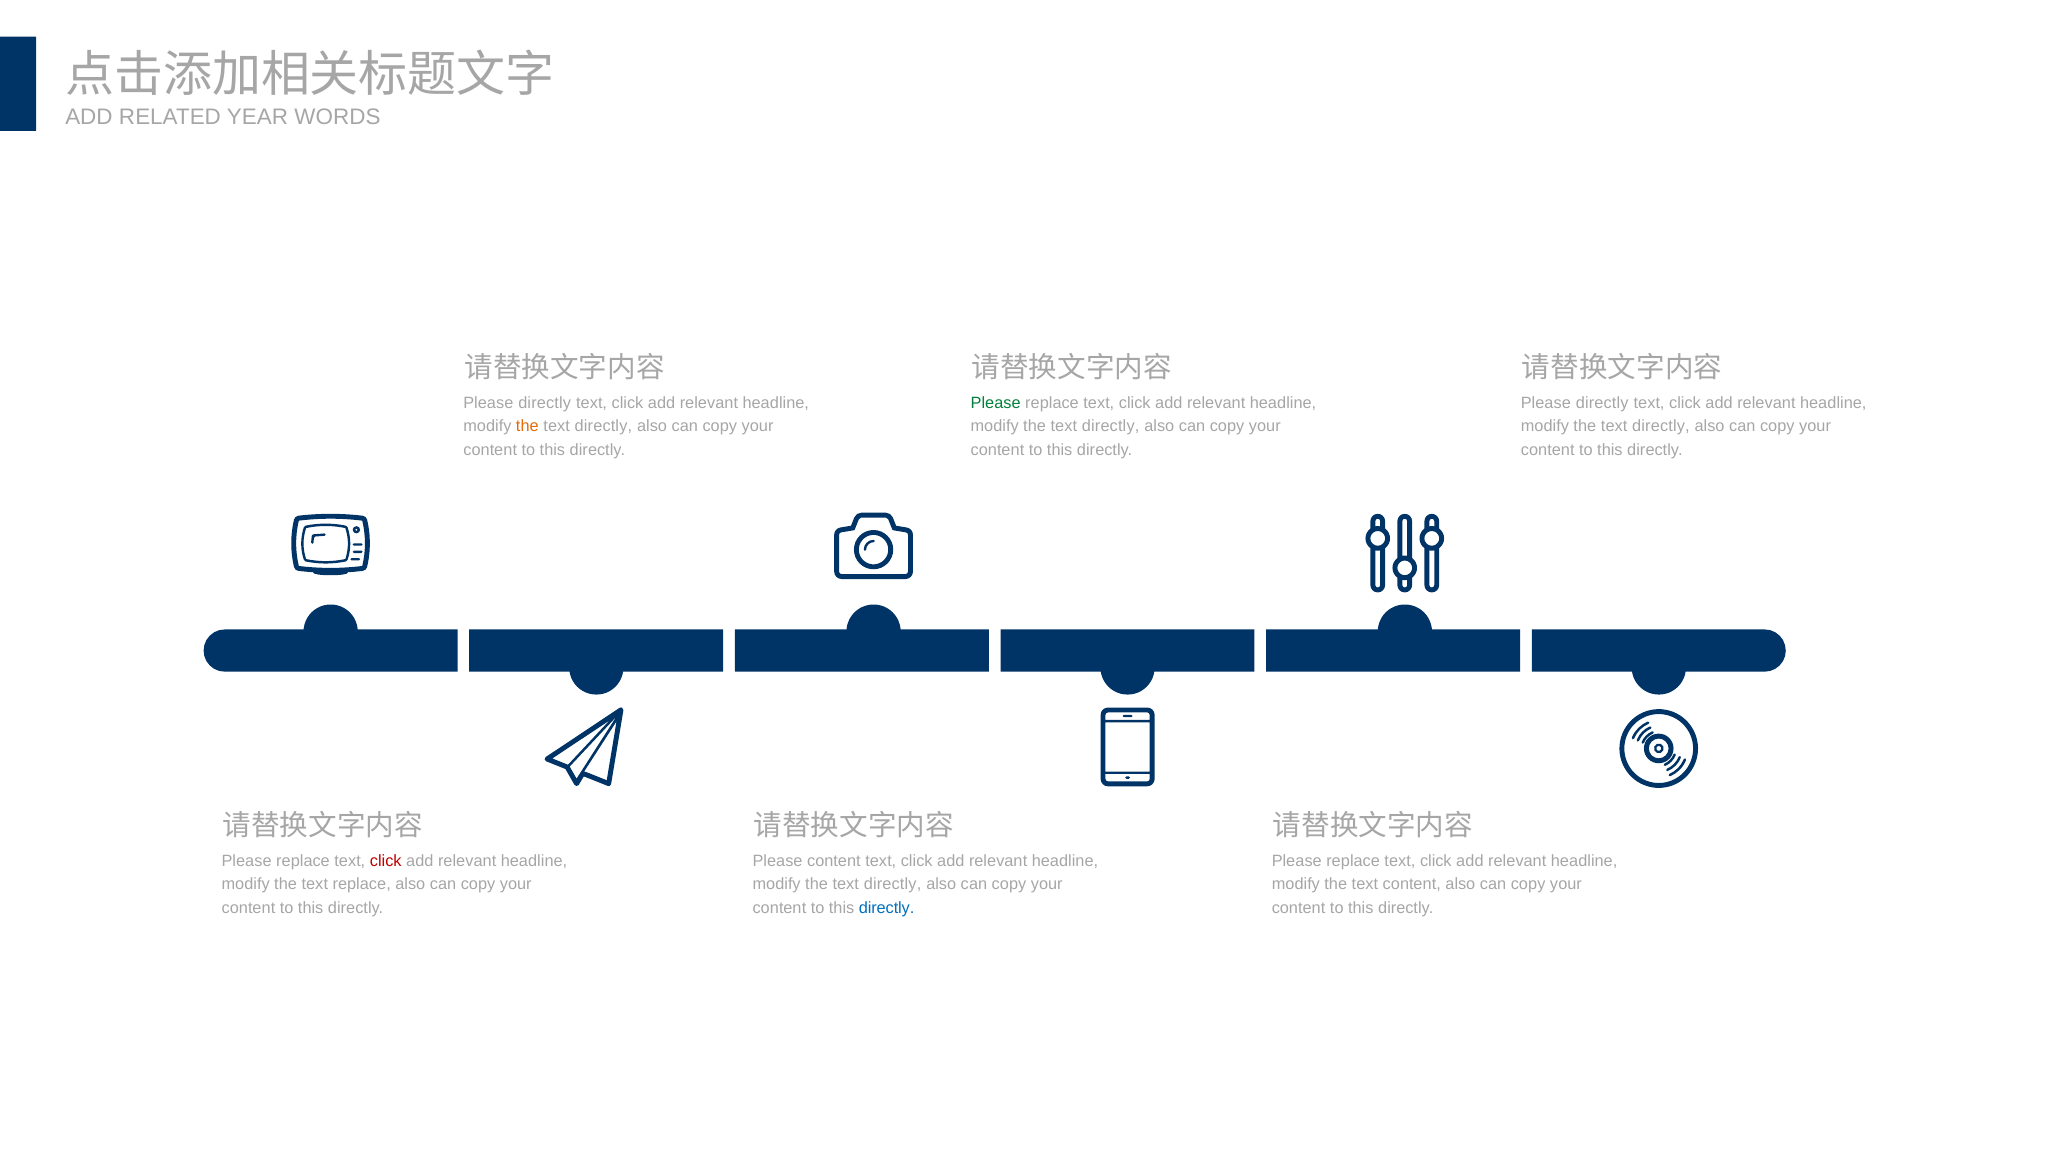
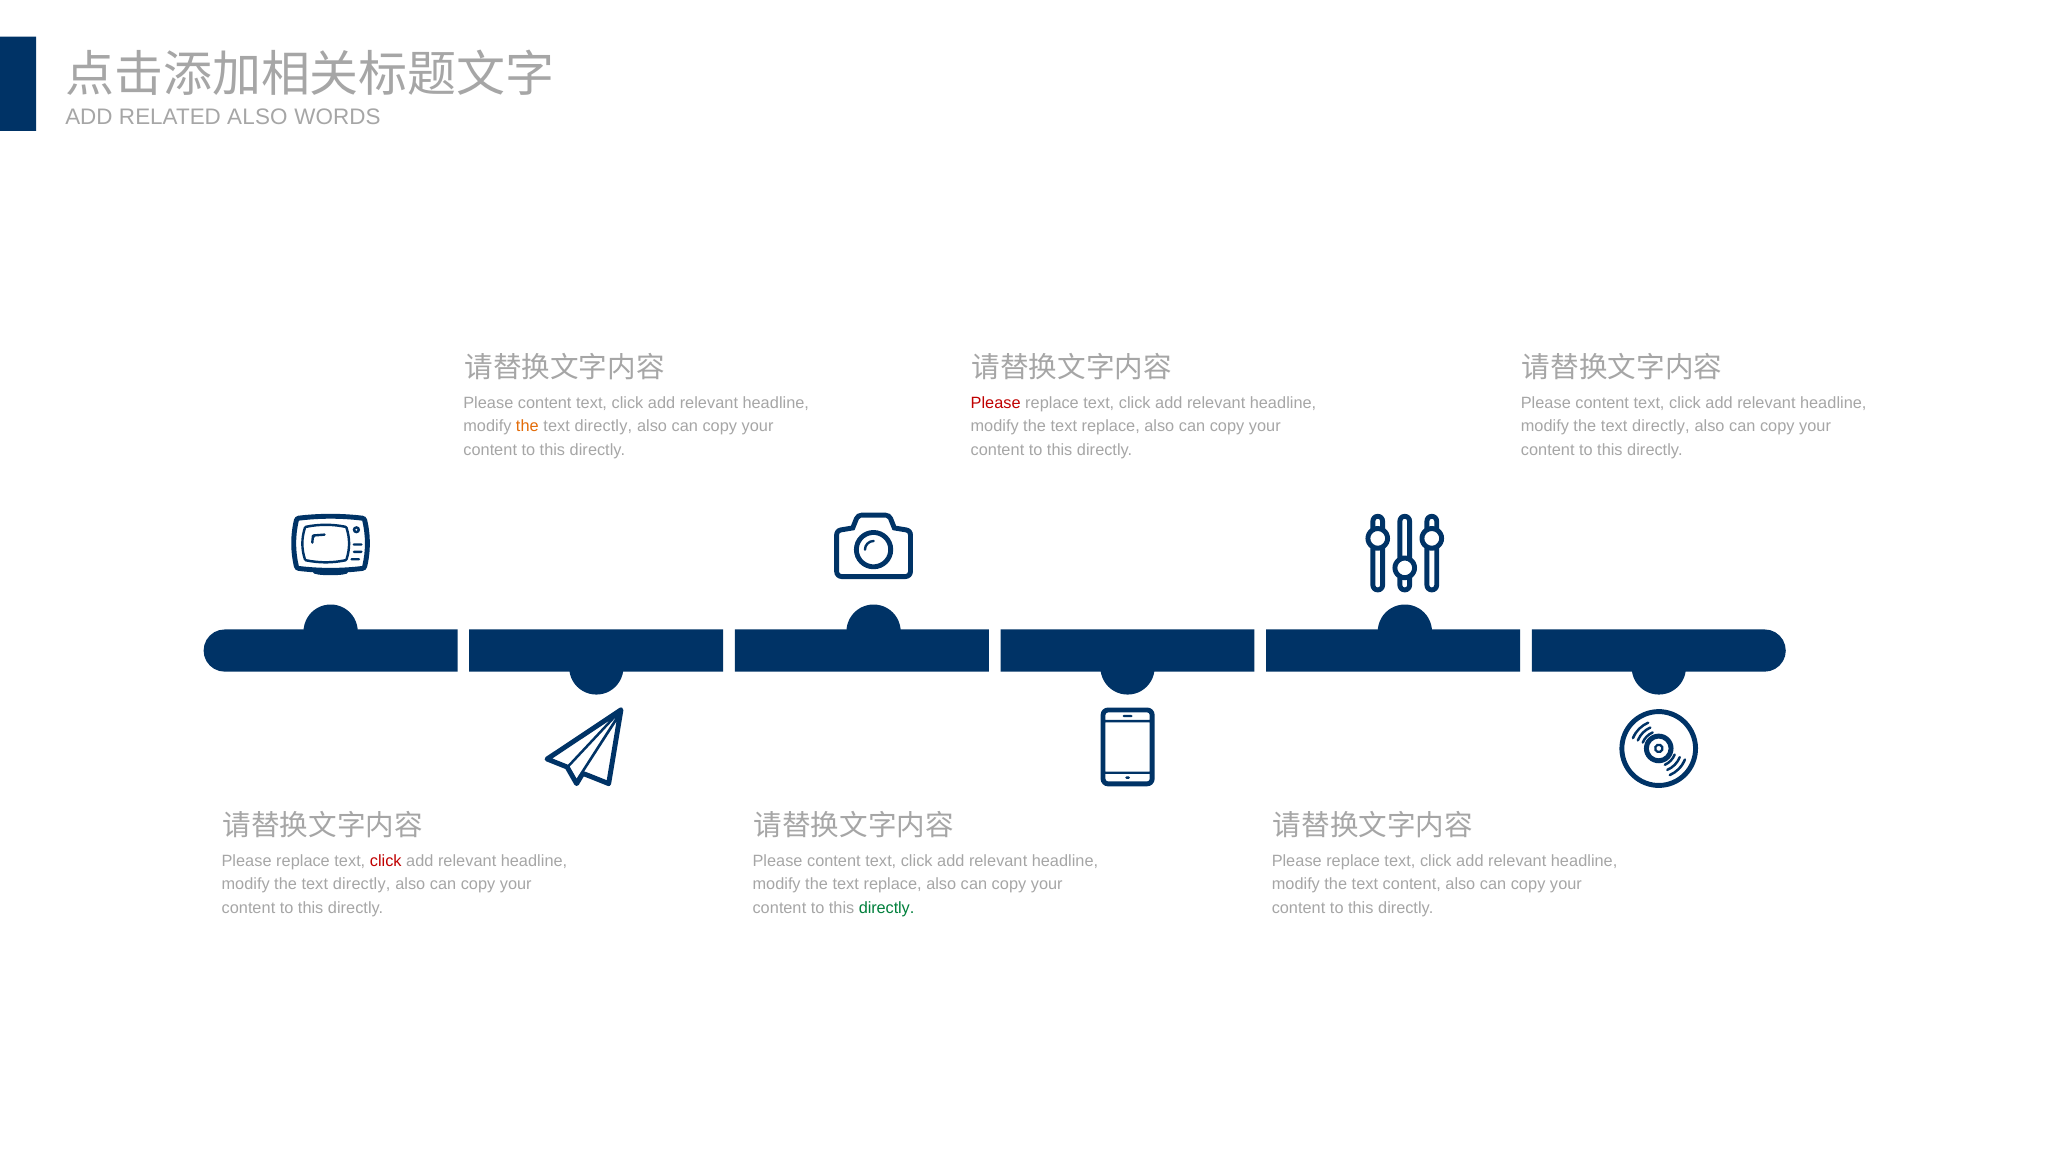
RELATED YEAR: YEAR -> ALSO (257, 117)
directly: directly -> content (545, 403)
Please colour: green -> red (996, 403)
directly: directly -> content (1602, 403)
directly: directly -> replace (1111, 426)
replace: replace -> directly (362, 884)
directly: directly -> replace (893, 884)
directly colour: blue -> green (887, 908)
